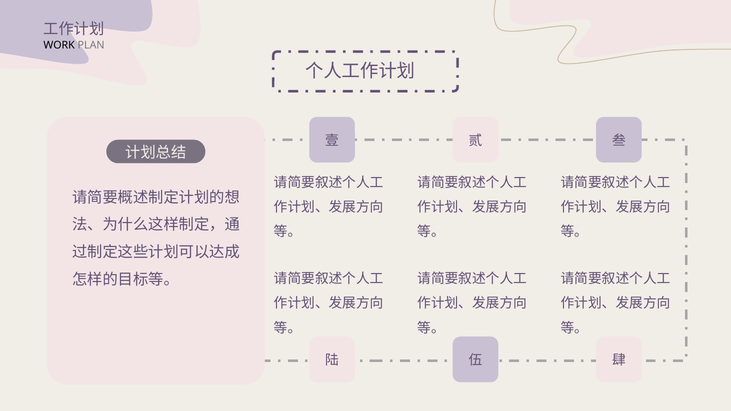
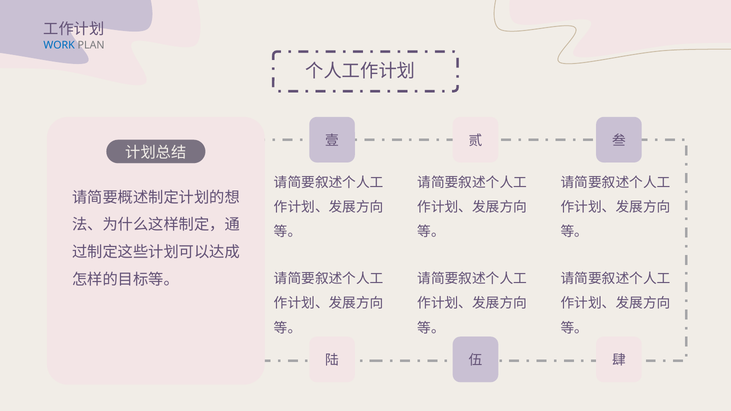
WORK colour: black -> blue (59, 45)
